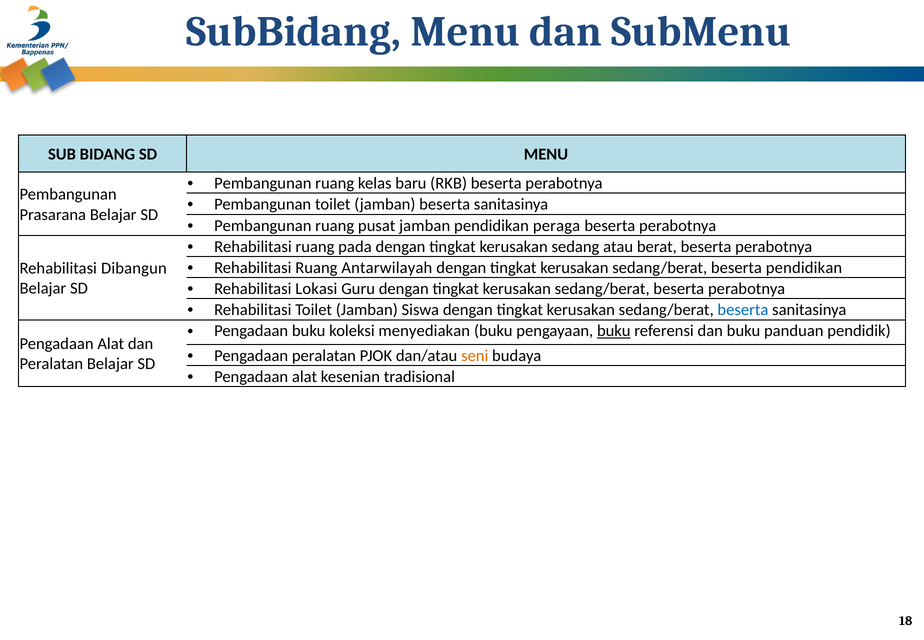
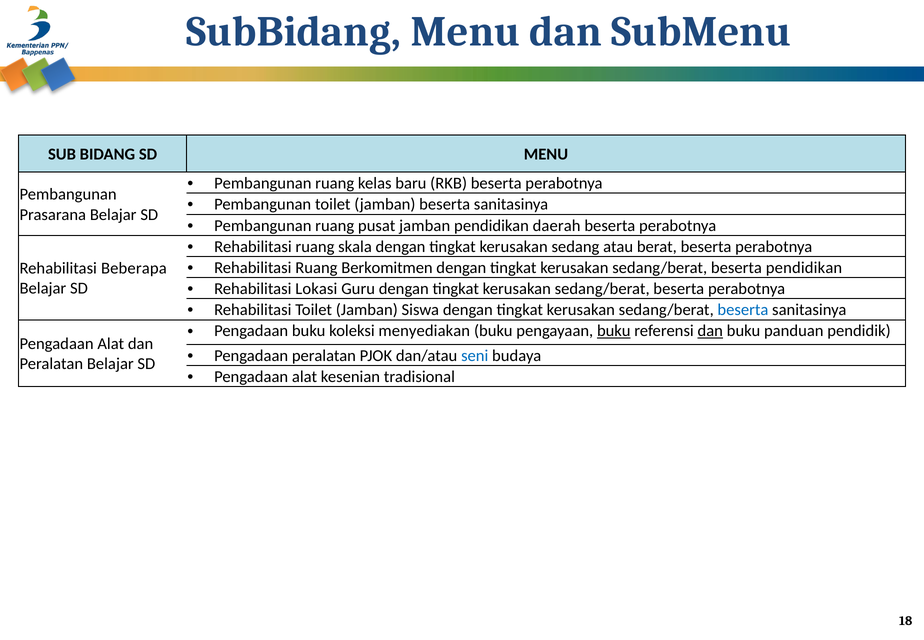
peraga: peraga -> daerah (557, 225)
pada: pada -> skala (355, 247)
Antarwilayah: Antarwilayah -> Berkomitmen (387, 268)
Dibangun: Dibangun -> Beberapa (134, 268)
dan underline: none -> present (710, 331)
seni colour: orange -> blue (475, 355)
